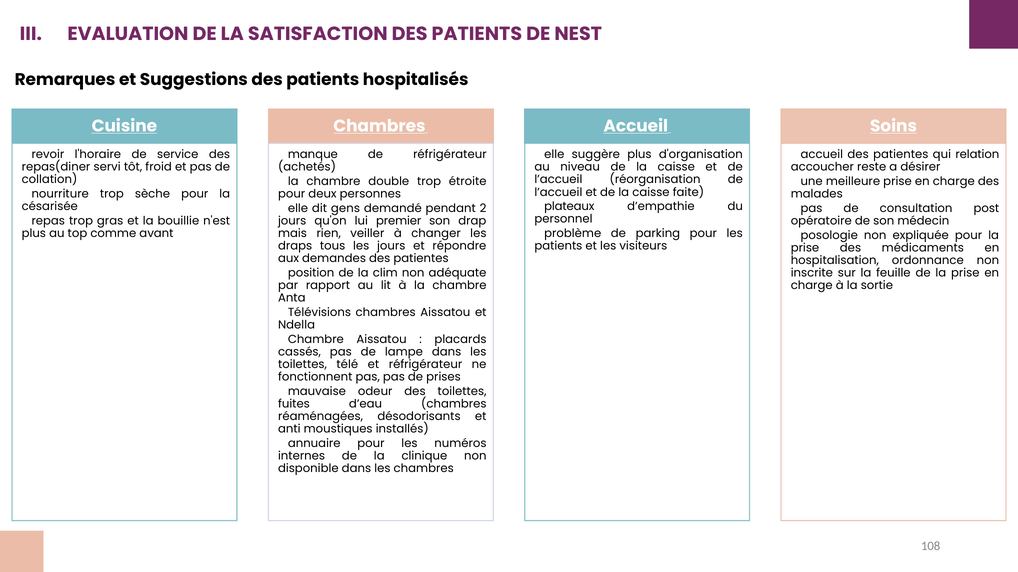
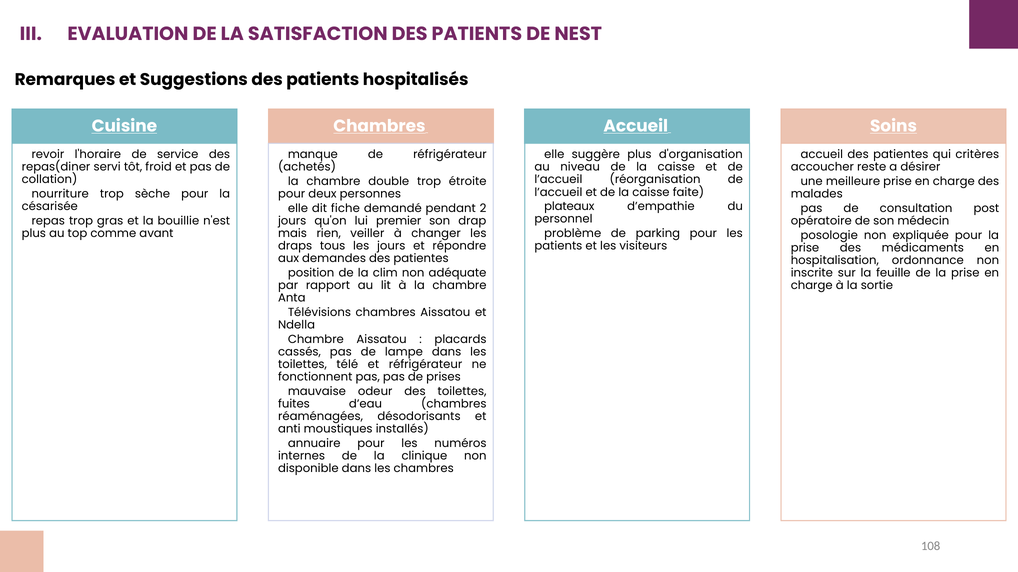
relation: relation -> critères (977, 155)
gens: gens -> fiche (345, 209)
